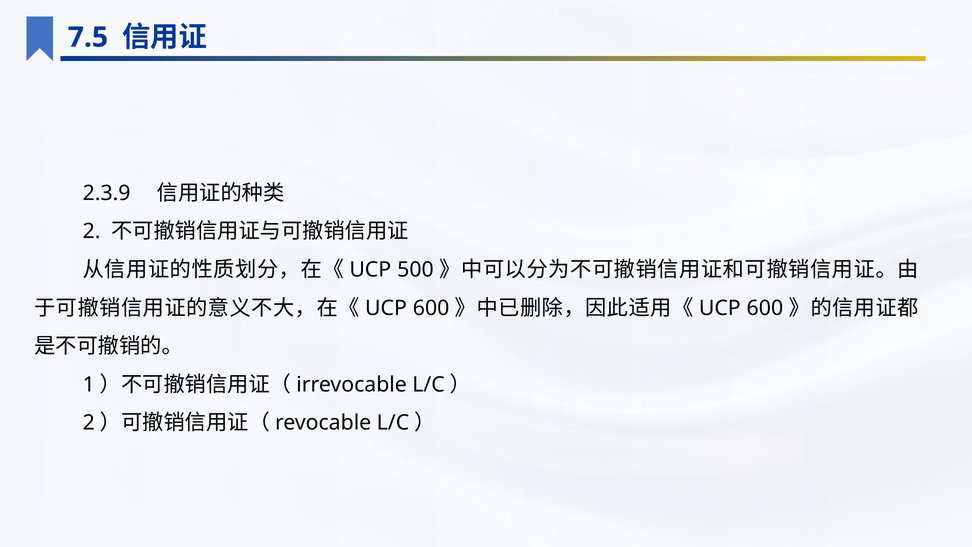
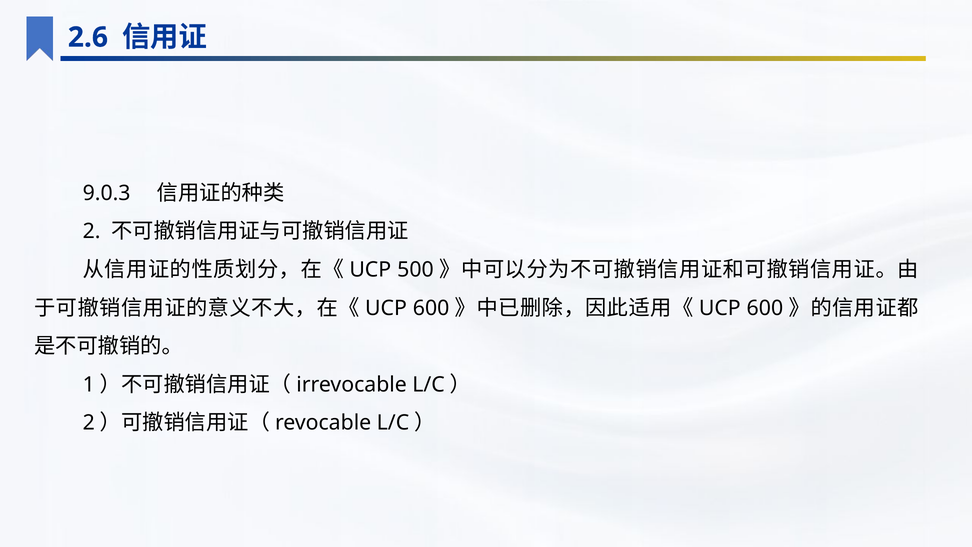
7.5: 7.5 -> 2.6 (88, 37)
2.3.9: 2.3.9 -> 9.0.3 (107, 193)
